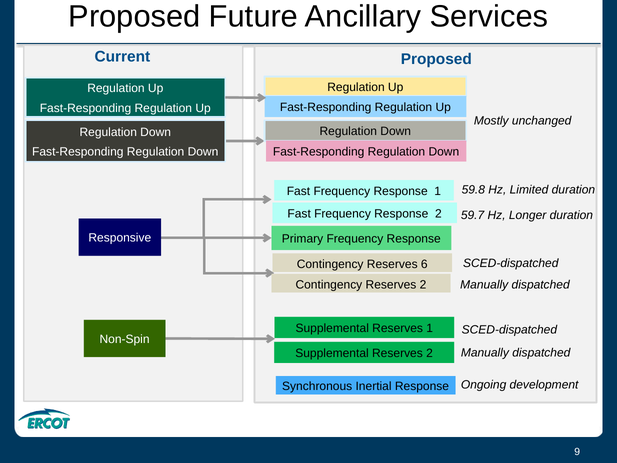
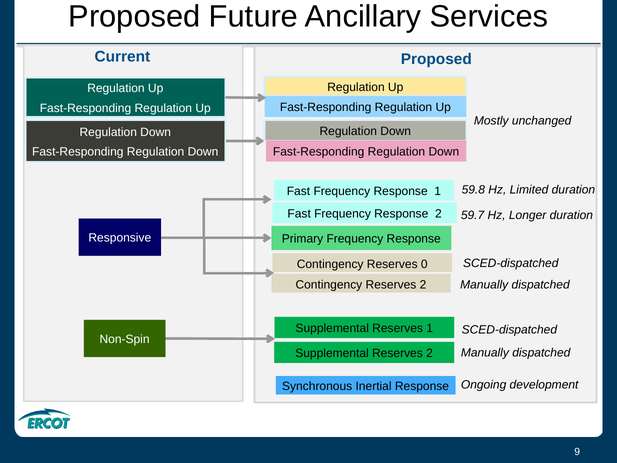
6: 6 -> 0 (424, 264)
